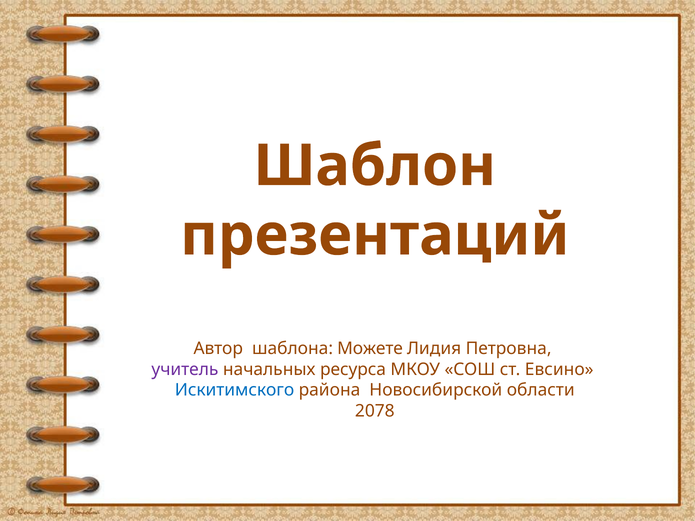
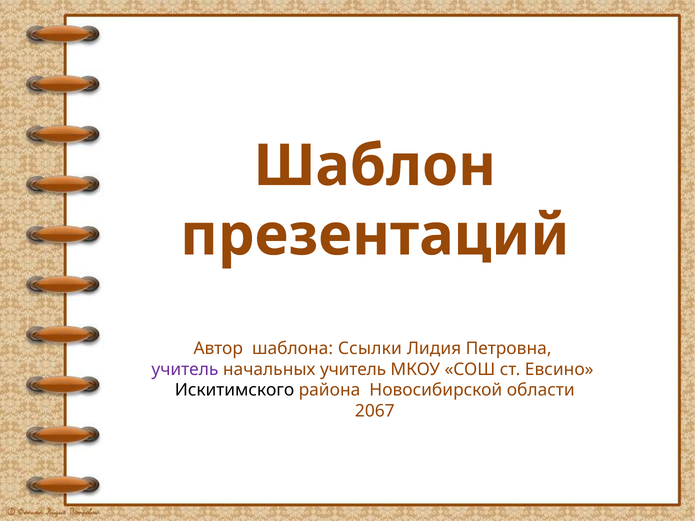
Можете: Можете -> Ссылки (370, 349)
начальных ресурса: ресурса -> учитель (353, 369)
Искитимского colour: blue -> black (235, 390)
2078: 2078 -> 2067 (375, 411)
